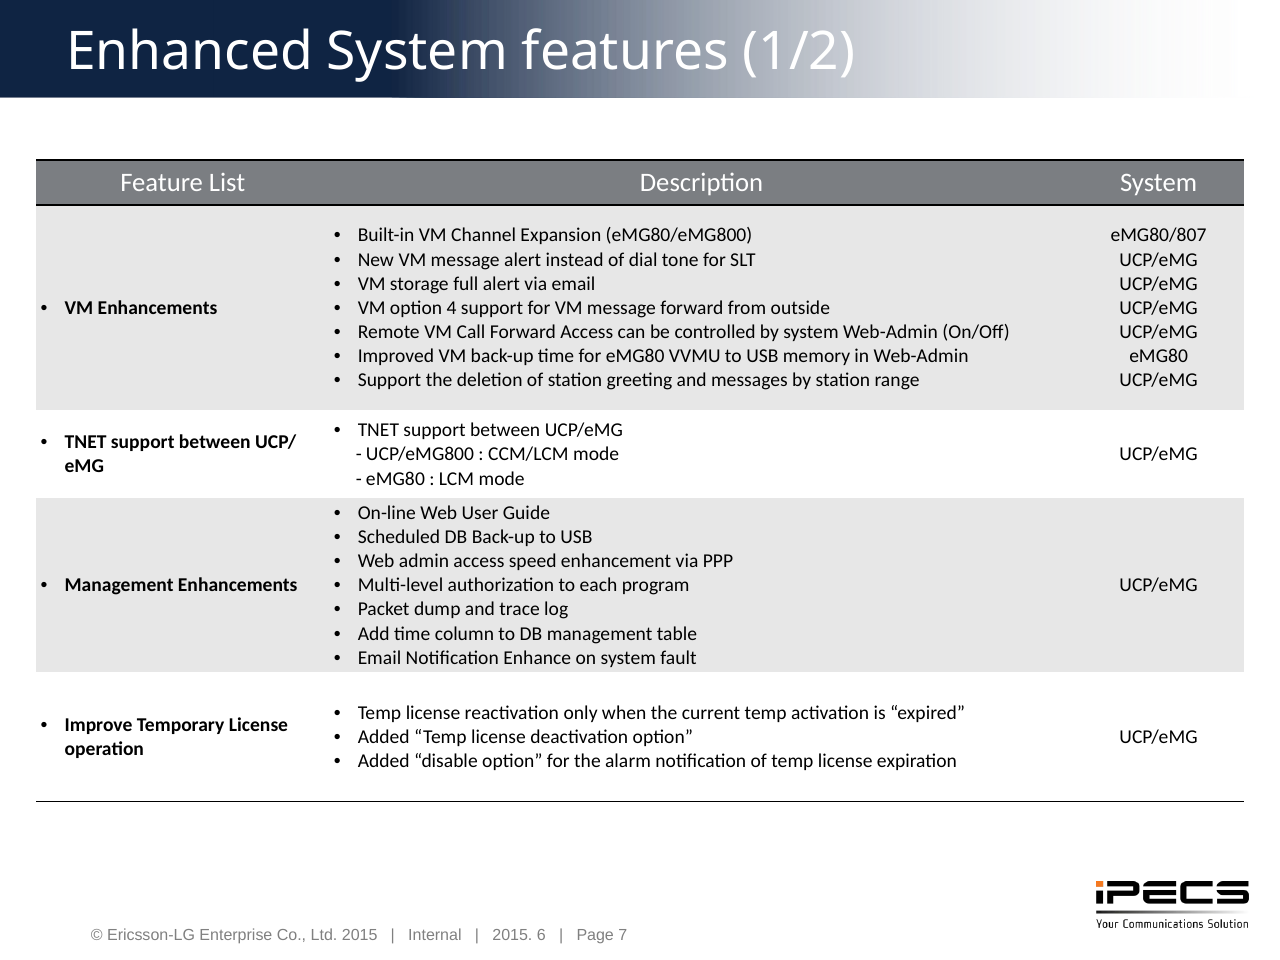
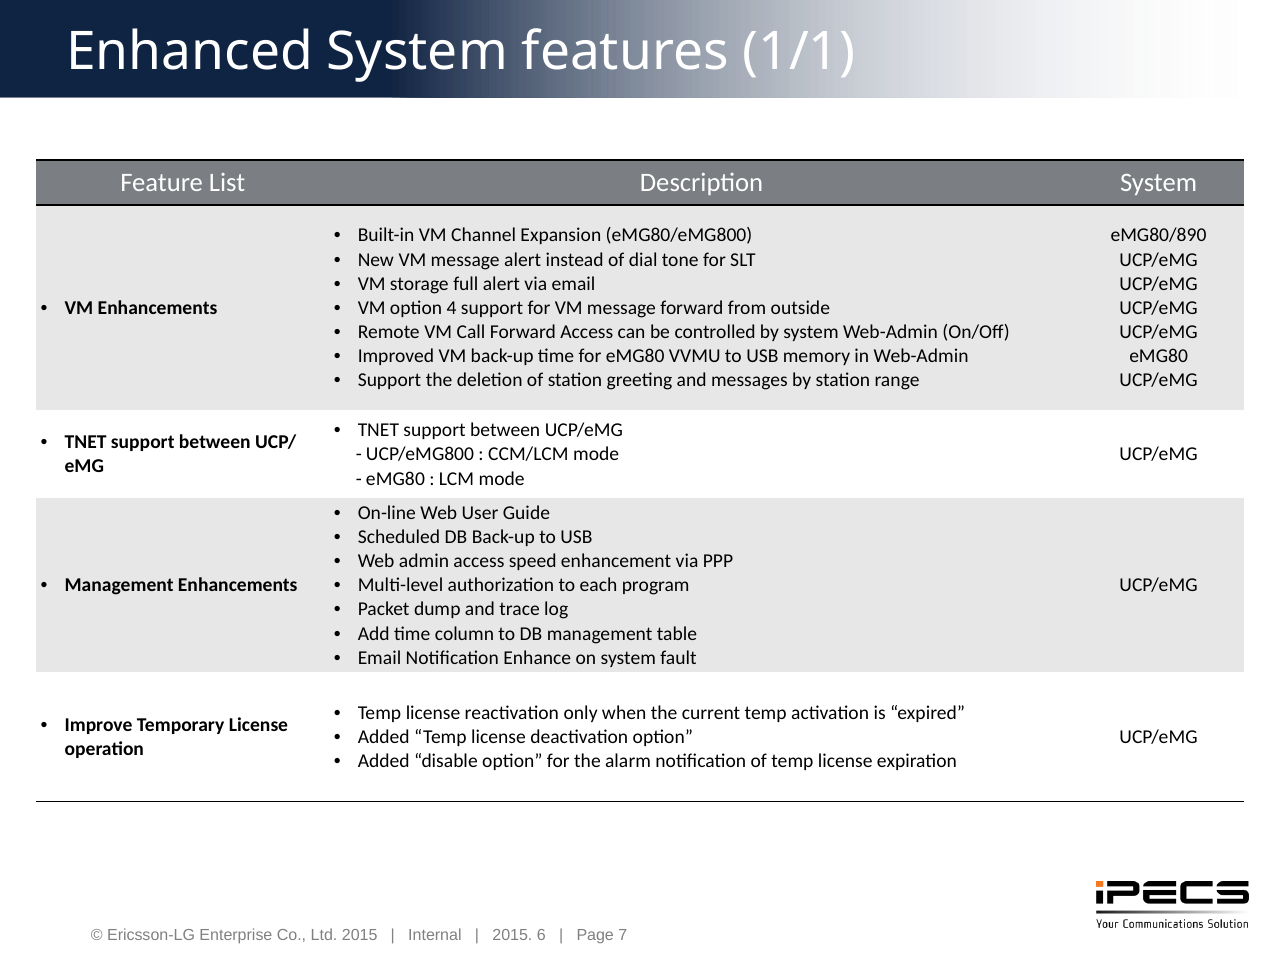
1/2: 1/2 -> 1/1 (799, 52)
eMG80/807: eMG80/807 -> eMG80/890 (1158, 236)
